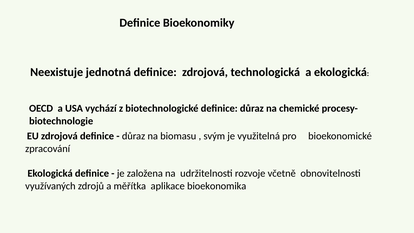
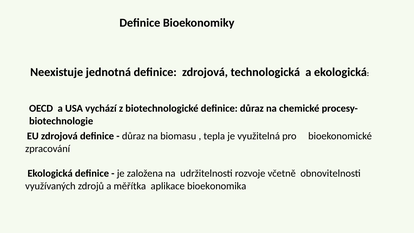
svým: svým -> tepla (214, 136)
